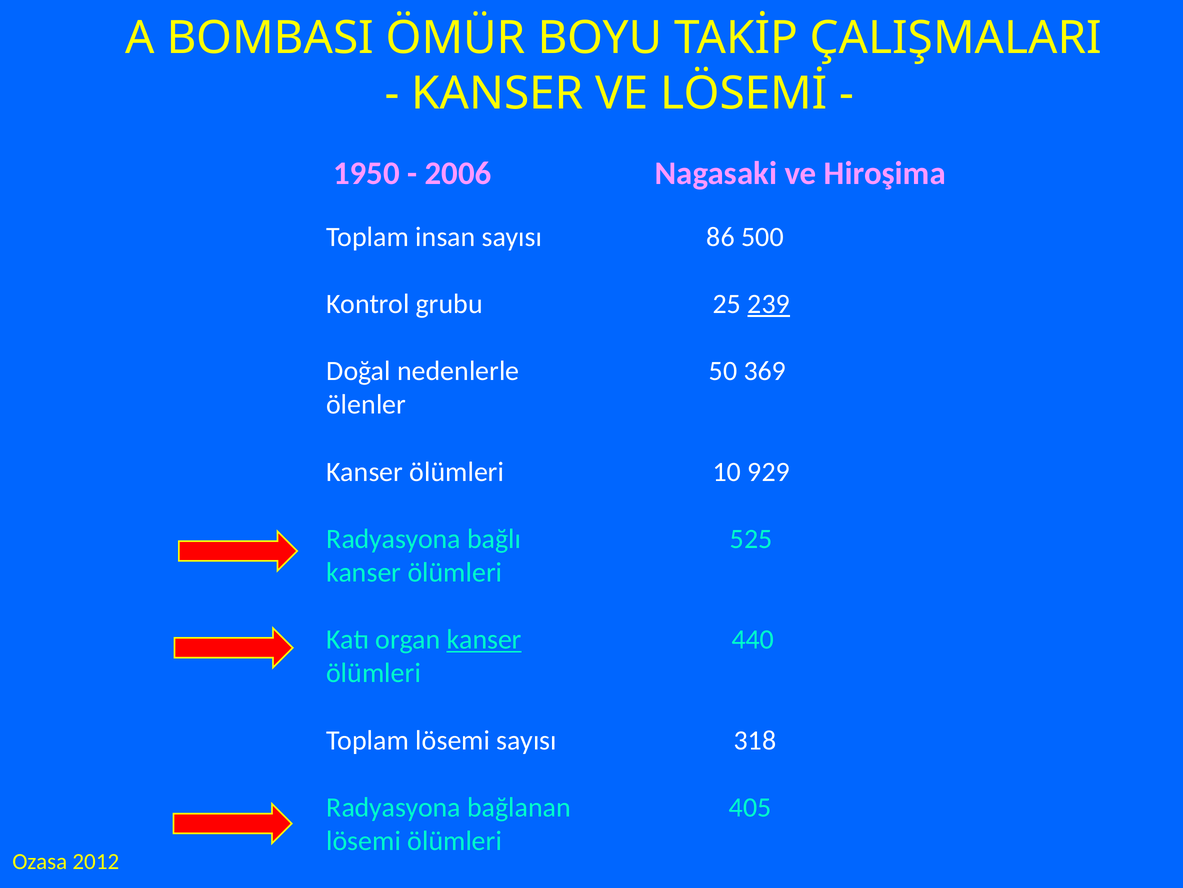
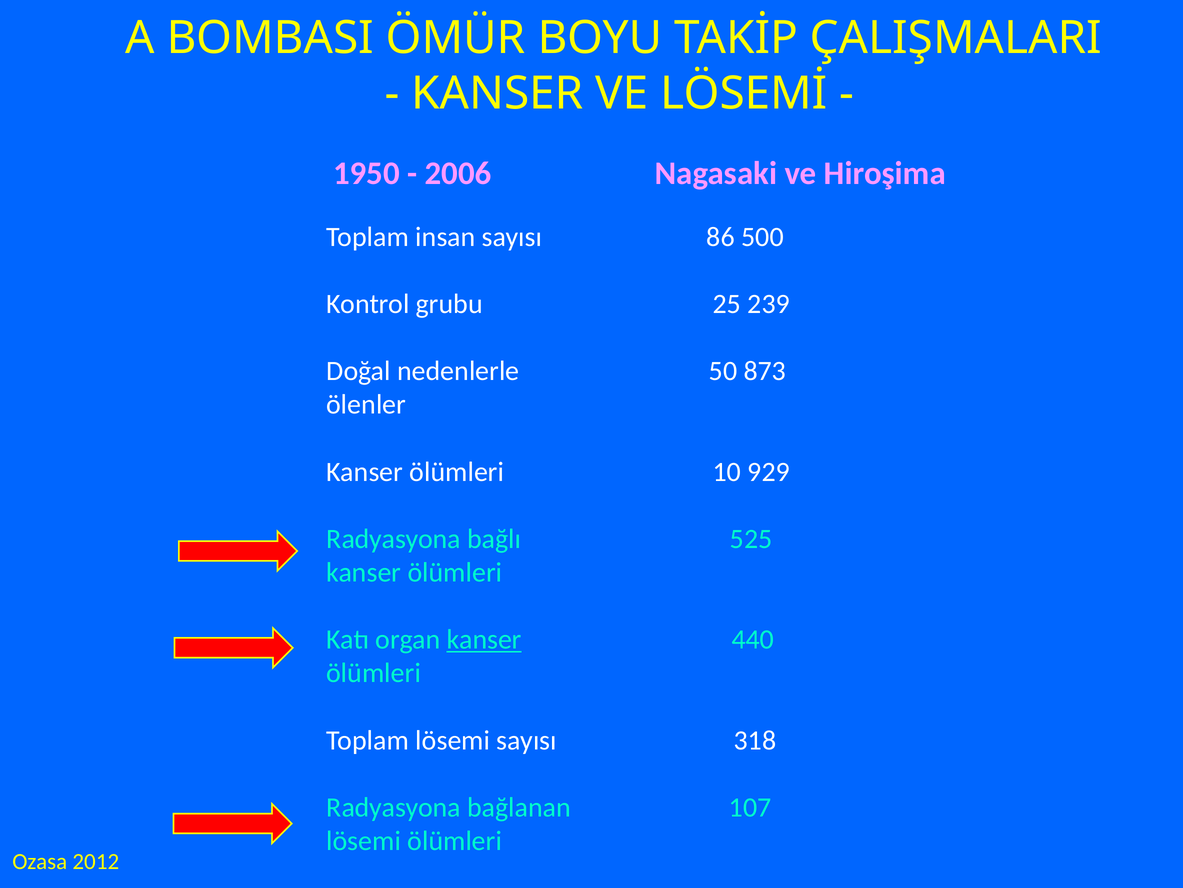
239 underline: present -> none (769, 304)
369: 369 -> 873 (765, 371)
405: 405 -> 107 (750, 807)
